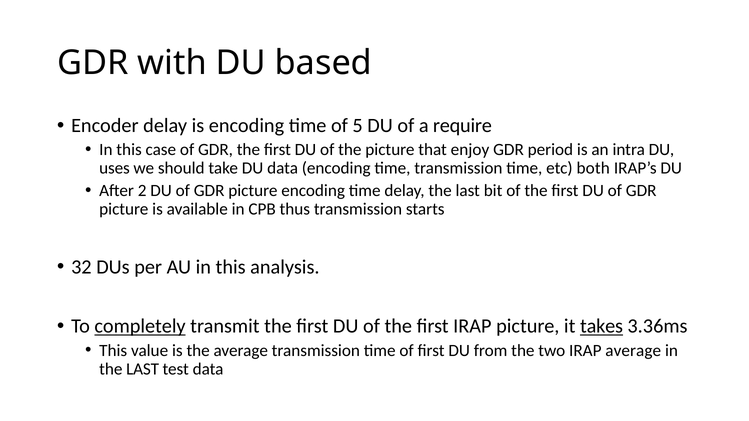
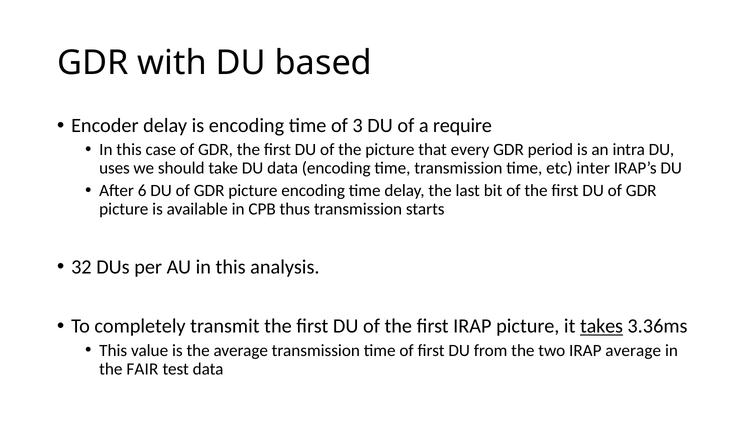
5: 5 -> 3 (358, 126)
enjoy: enjoy -> every (470, 150)
both: both -> inter (593, 168)
2: 2 -> 6 (142, 191)
completely underline: present -> none (140, 327)
LAST: LAST -> FAIR (142, 369)
